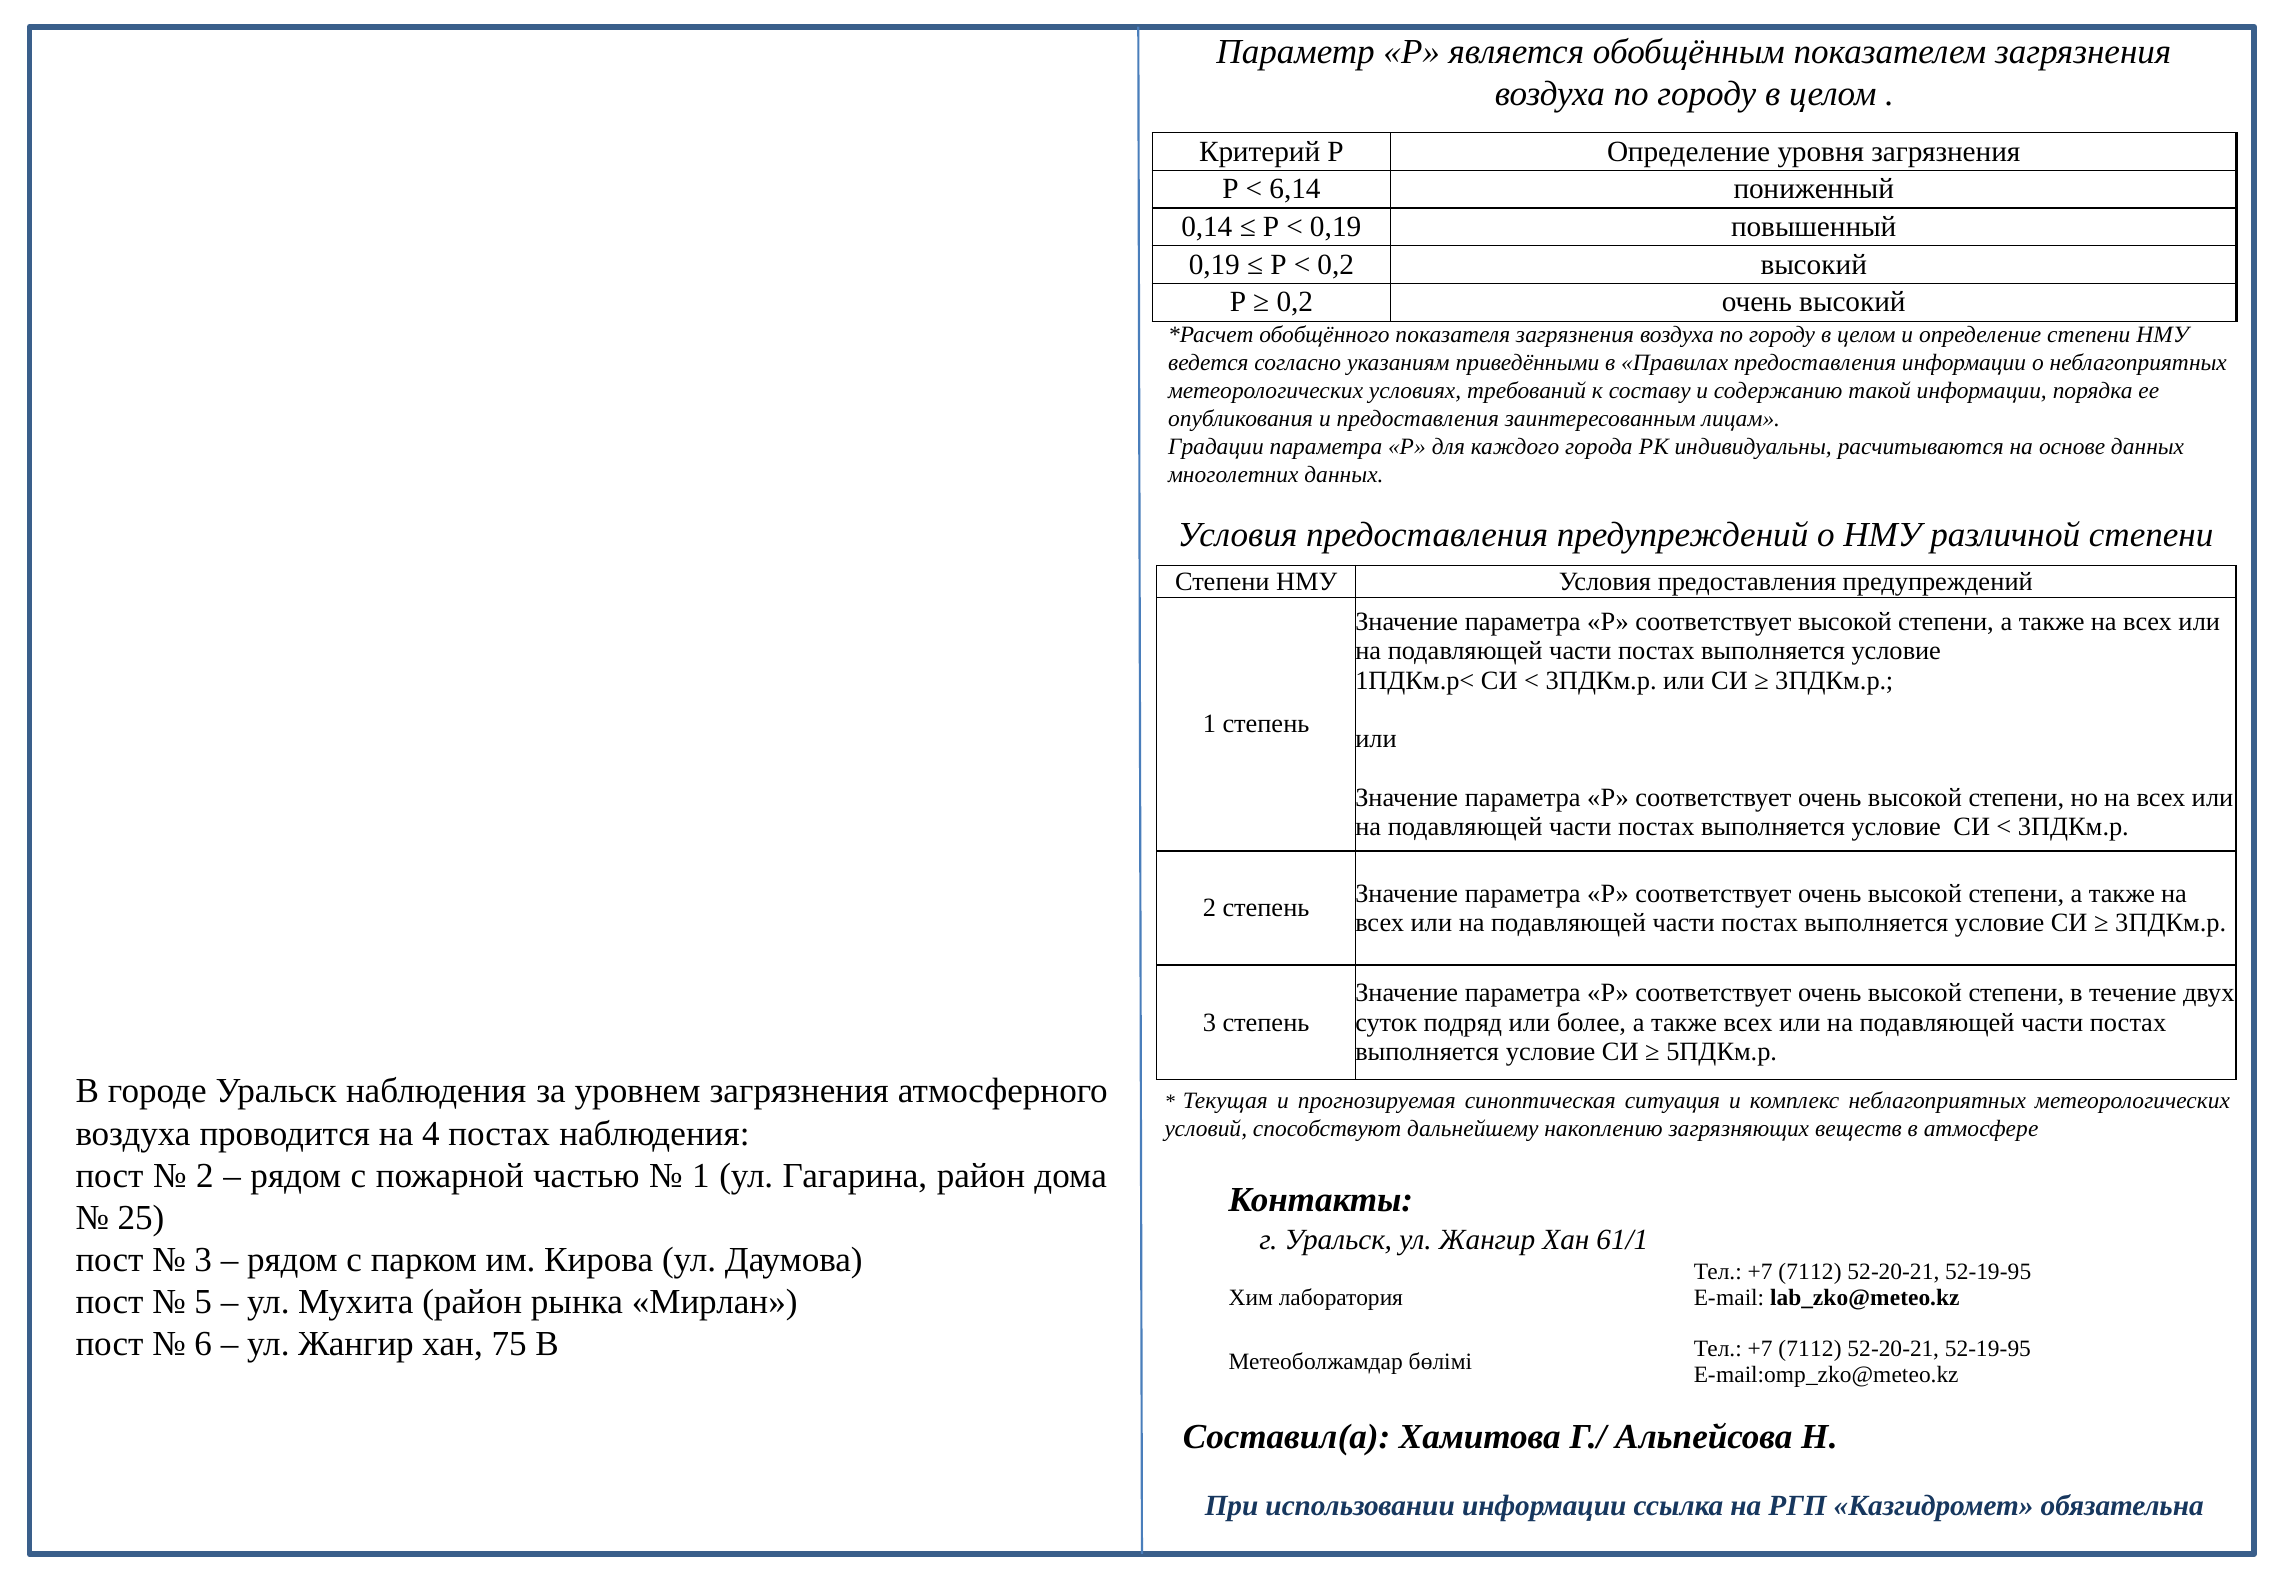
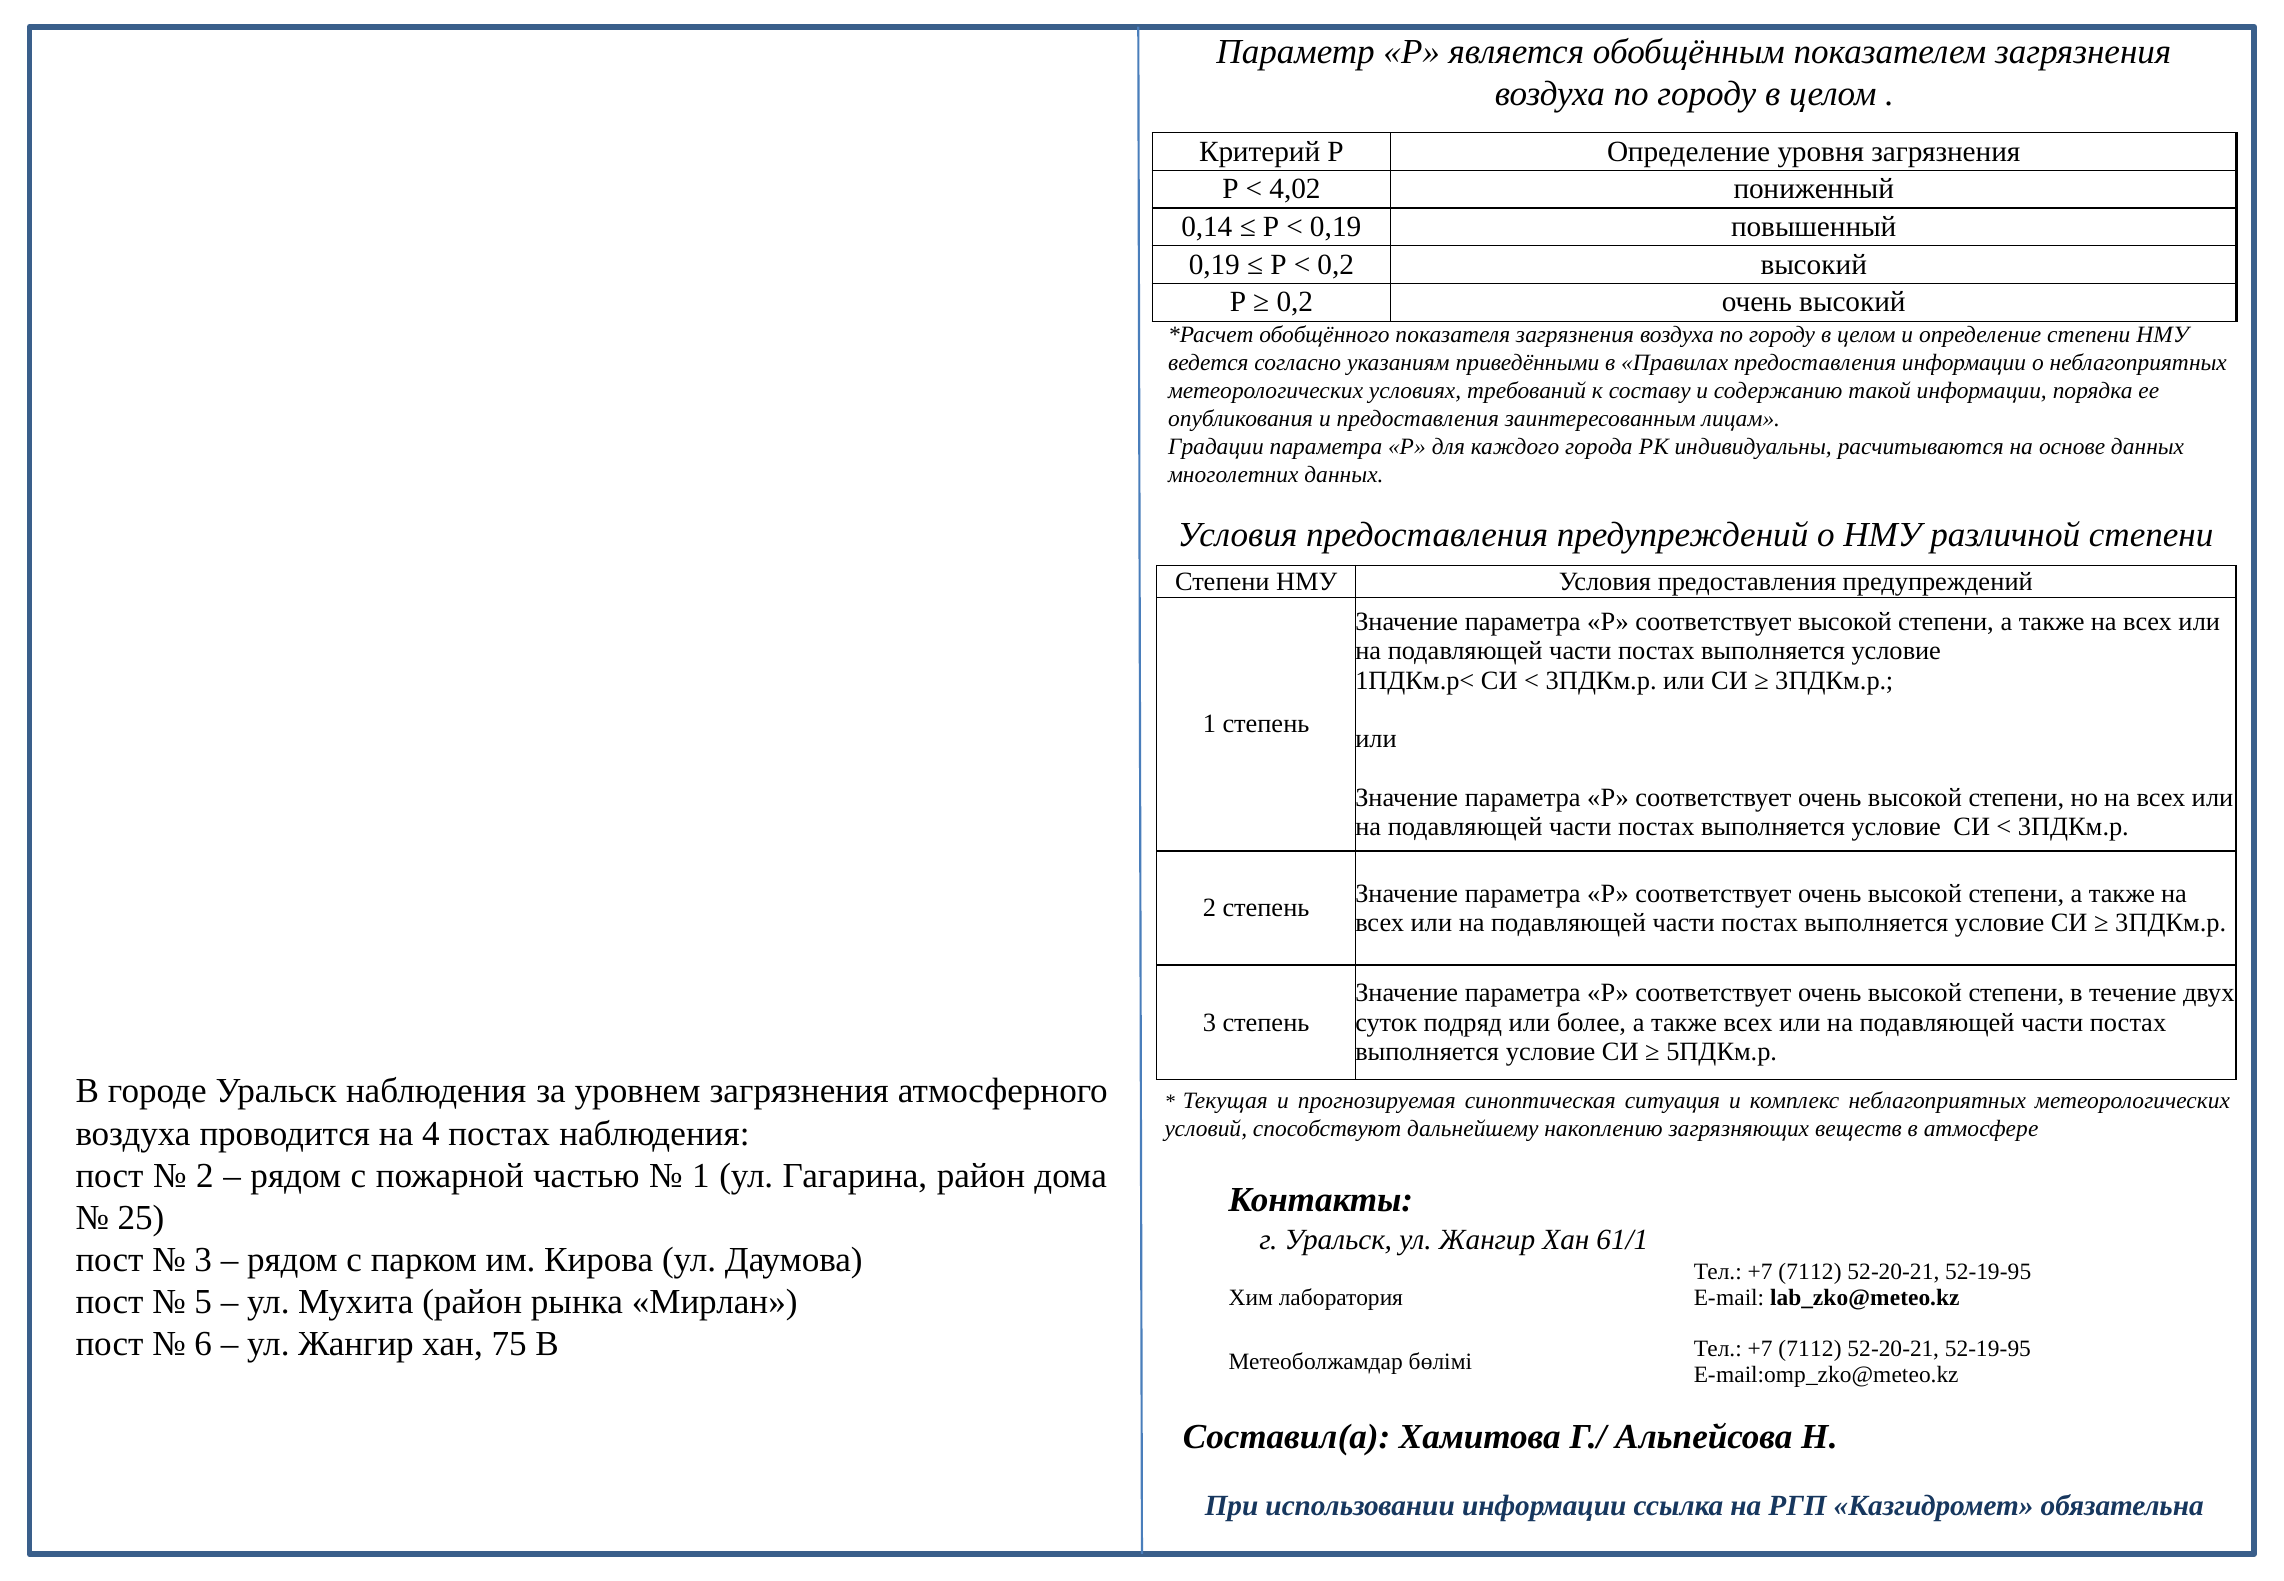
6,14: 6,14 -> 4,02 (1295, 189)
